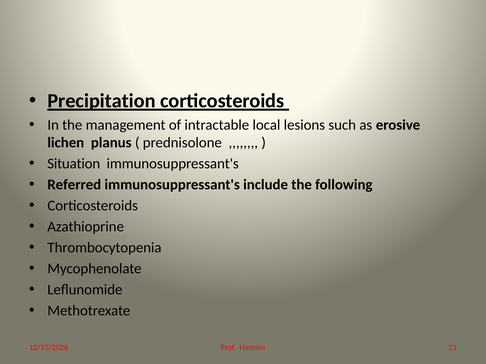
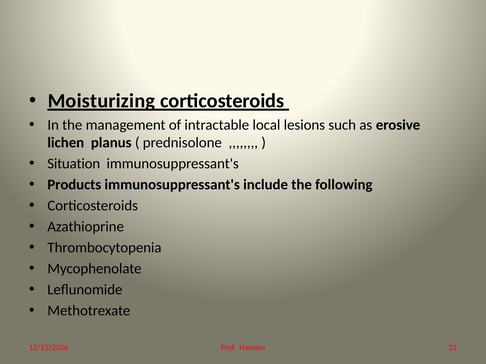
Precipitation: Precipitation -> Moisturizing (101, 101)
Referred: Referred -> Products (74, 185)
